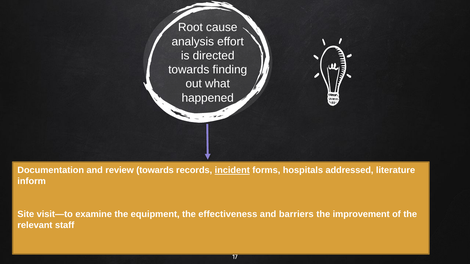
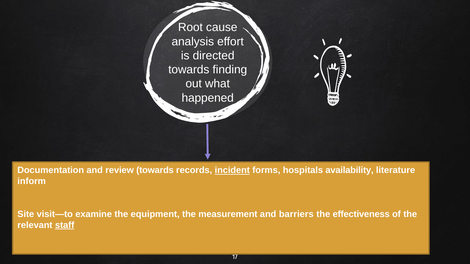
addressed: addressed -> availability (350, 171)
effectiveness: effectiveness -> measurement (228, 214)
improvement: improvement -> effectiveness (361, 214)
staff underline: none -> present (65, 225)
